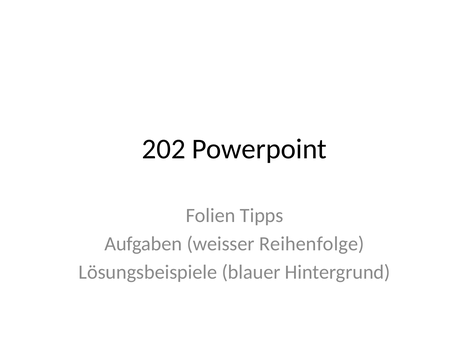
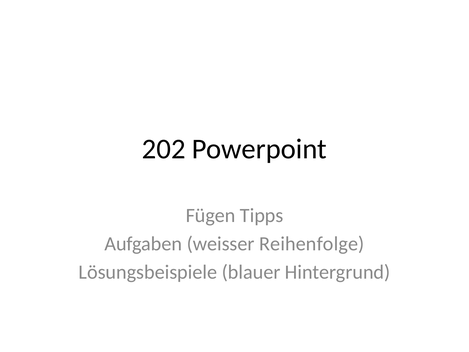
Folien: Folien -> Fügen (211, 215)
